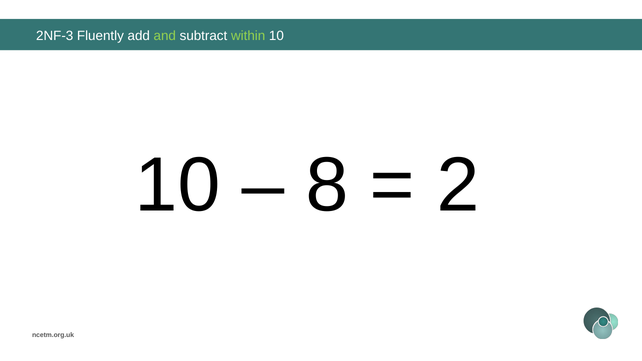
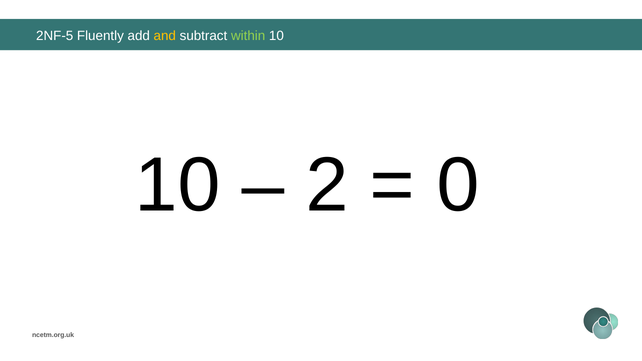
2NF-3: 2NF-3 -> 2NF-5 (55, 36)
and colour: light green -> yellow (165, 36)
8: 8 -> 2 (327, 185)
2: 2 -> 0 (458, 185)
